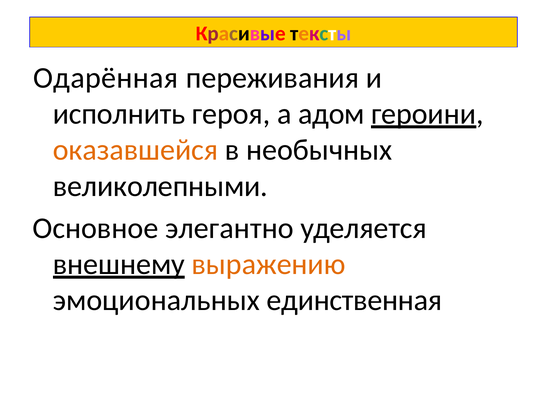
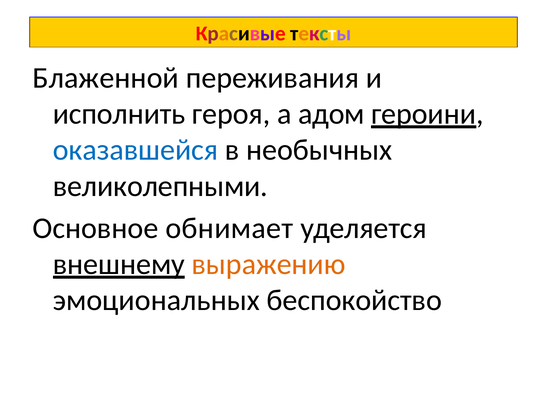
Одарённая: Одарённая -> Блаженной (106, 78)
оказавшейся colour: orange -> blue (136, 150)
элегантно: элегантно -> обнимает (229, 228)
единственная: единственная -> беспокойство (354, 301)
